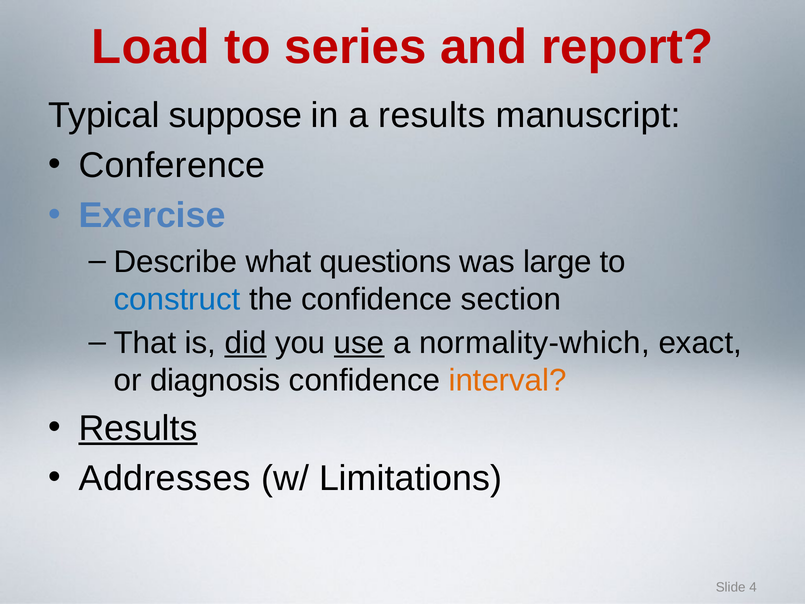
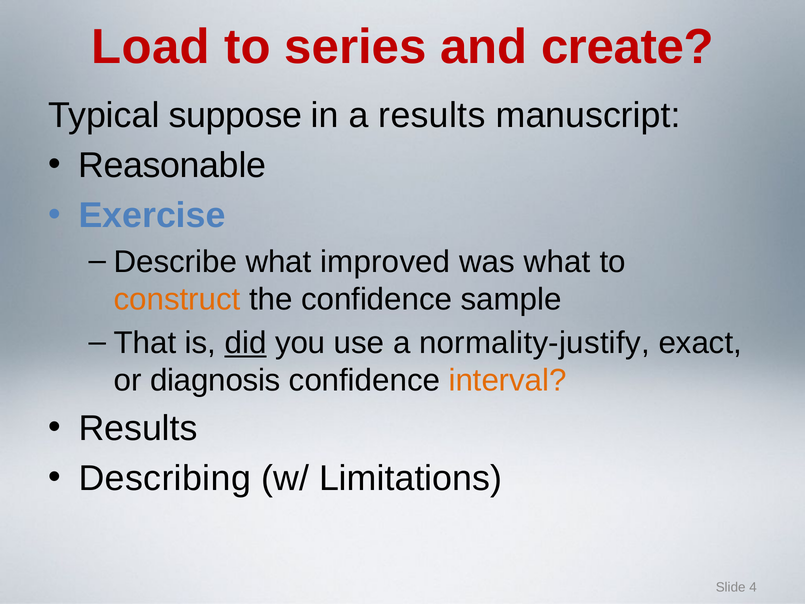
report: report -> create (627, 47)
Conference: Conference -> Reasonable (172, 165)
questions: questions -> improved (385, 262)
was large: large -> what (557, 262)
construct colour: blue -> orange (177, 299)
section: section -> sample (511, 299)
use underline: present -> none (359, 343)
normality-which: normality-which -> normality-justify (534, 343)
Results underline: present -> none (138, 428)
Addresses: Addresses -> Describing (165, 478)
